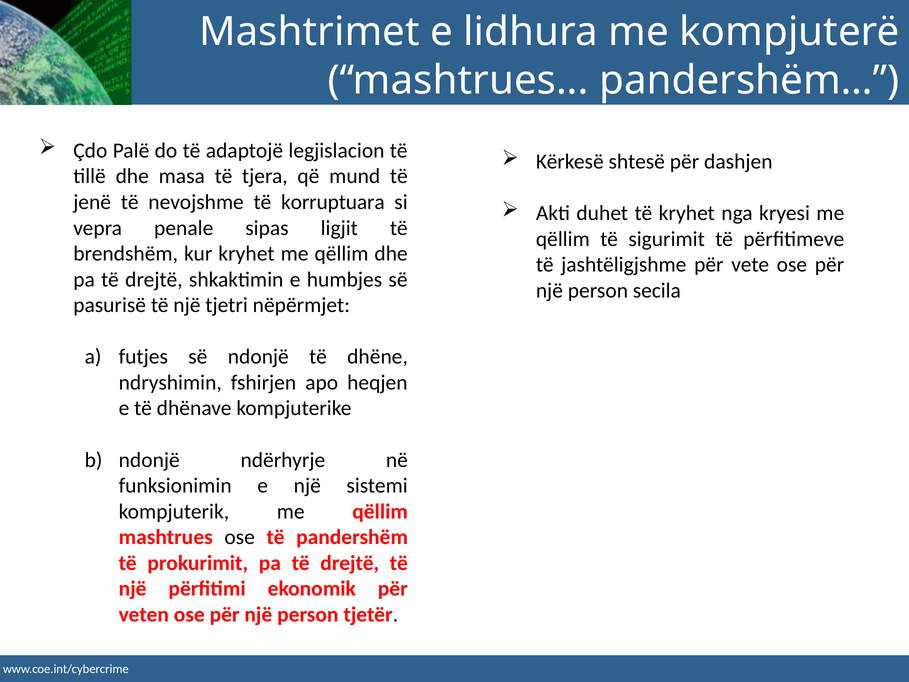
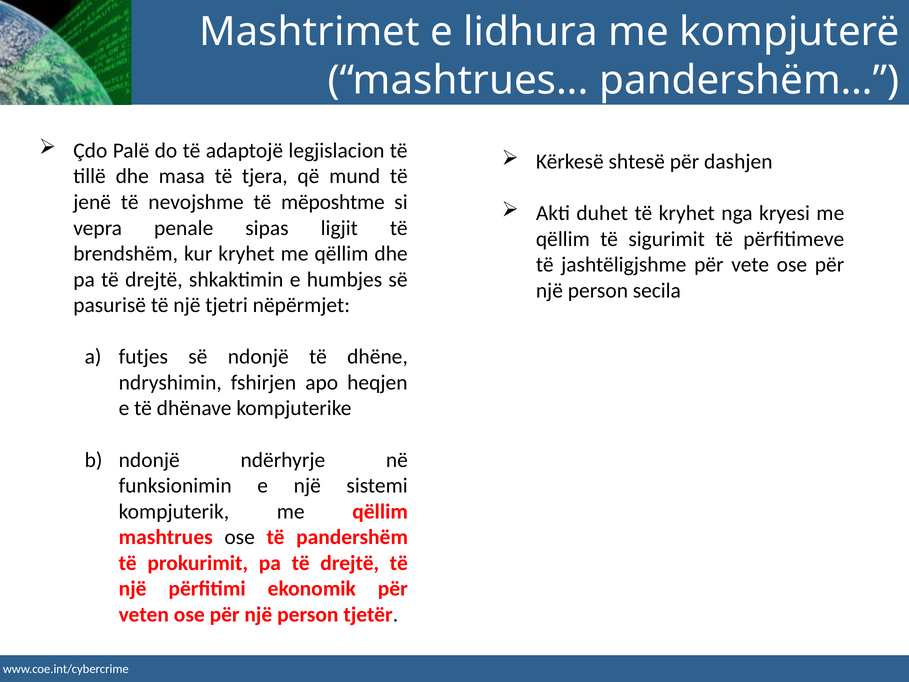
korruptuara: korruptuara -> mëposhtme (333, 202)
